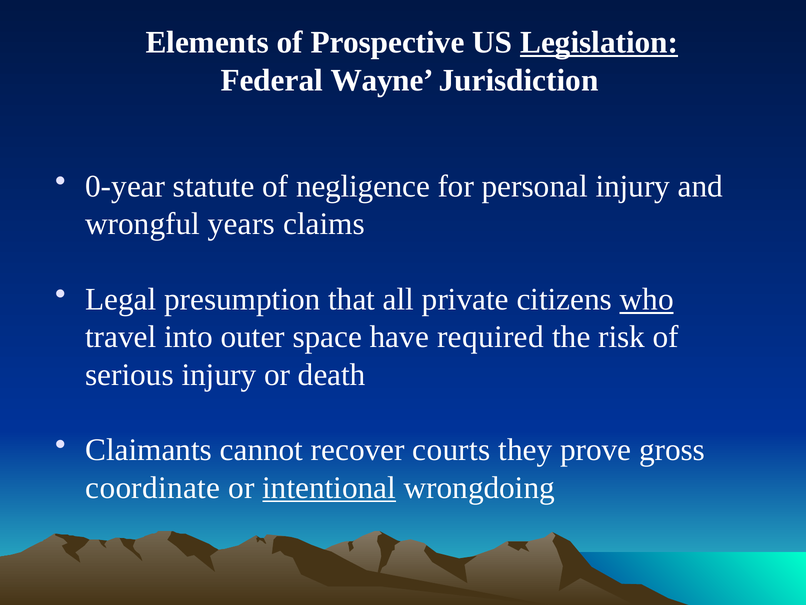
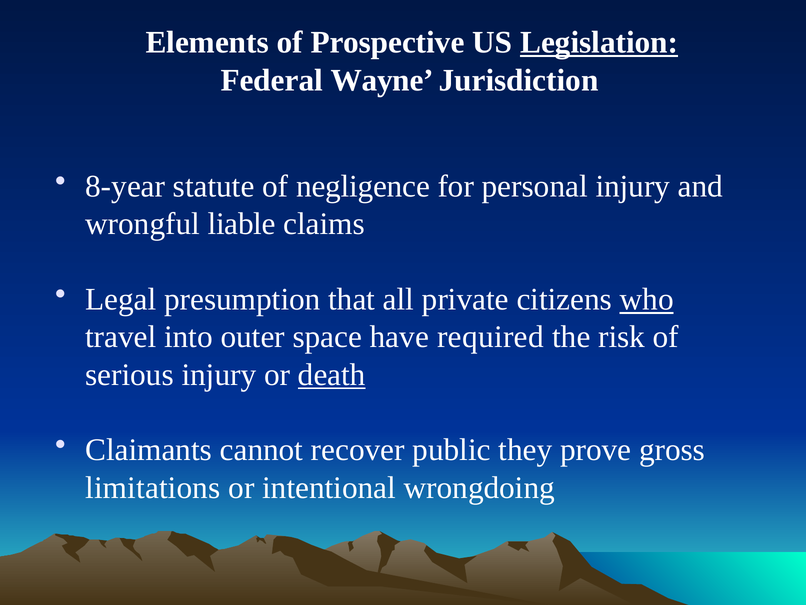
0-year: 0-year -> 8-year (125, 186)
years: years -> liable (242, 224)
death underline: none -> present (332, 374)
courts: courts -> public (452, 450)
coordinate: coordinate -> limitations (153, 487)
intentional underline: present -> none (329, 487)
